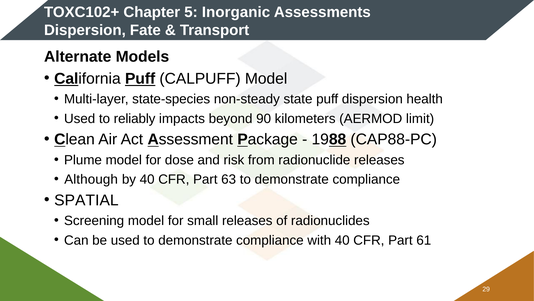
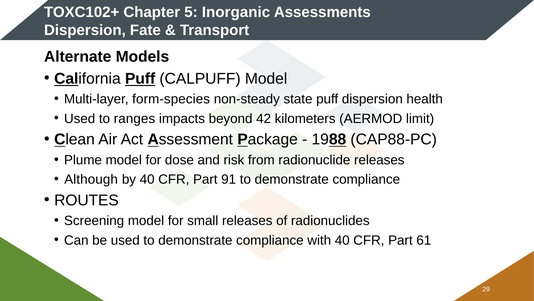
state-species: state-species -> form-species (171, 99)
reliably: reliably -> ranges (134, 118)
90: 90 -> 42 (264, 118)
63: 63 -> 91 (229, 179)
SPATIAL: SPATIAL -> ROUTES (86, 200)
